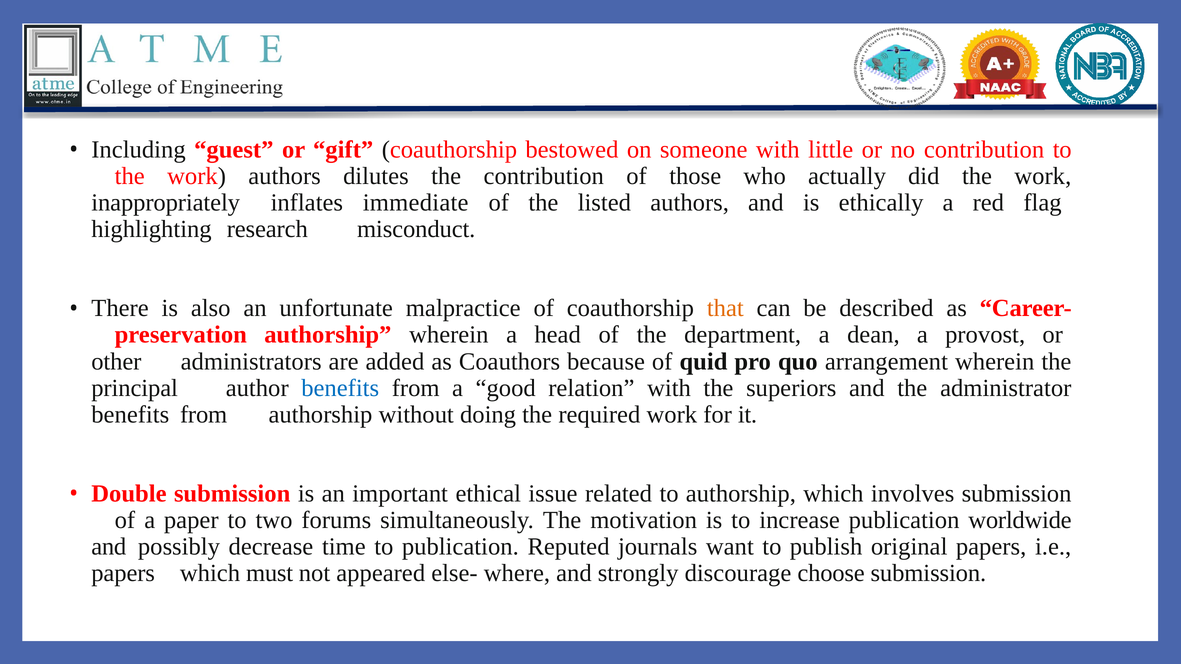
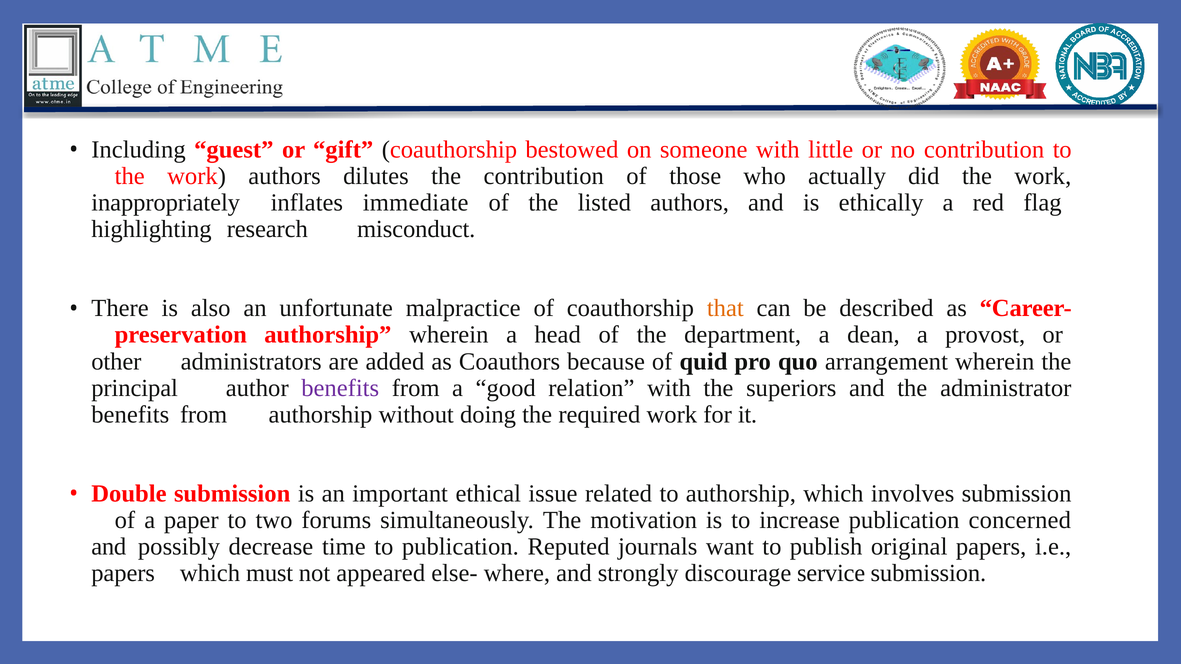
benefits colour: blue -> purple (340, 388)
worldwide: worldwide -> concerned (1020, 520)
choose: choose -> service (831, 573)
